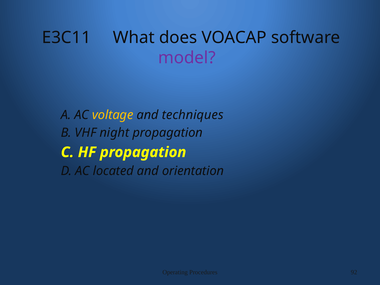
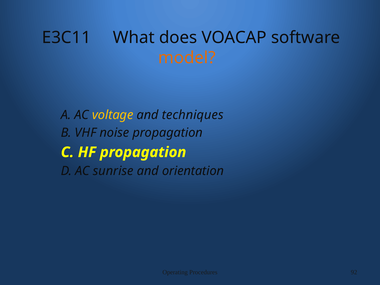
model colour: purple -> orange (187, 58)
night: night -> noise (114, 133)
located: located -> sunrise (113, 171)
